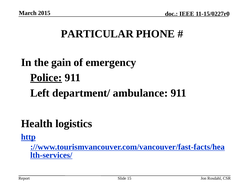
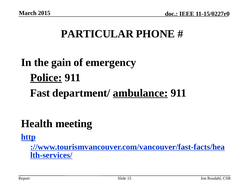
Left: Left -> Fast (40, 93)
ambulance underline: none -> present (140, 93)
logistics: logistics -> meeting (74, 123)
